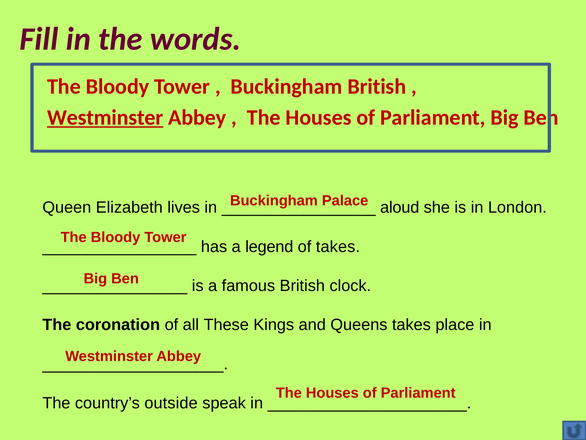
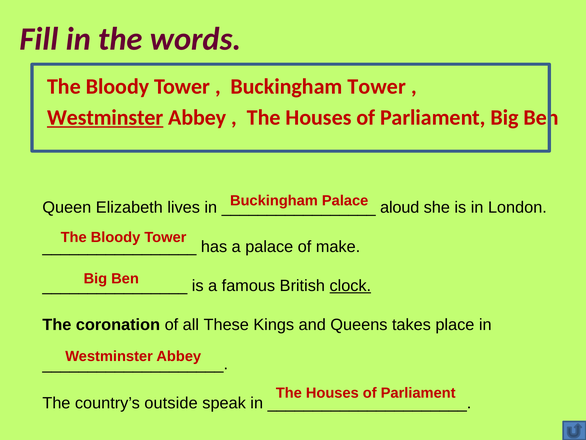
Buckingham British: British -> Tower (377, 86)
a legend: legend -> palace (269, 246)
of takes: takes -> make (338, 246)
clock underline: none -> present (350, 285)
